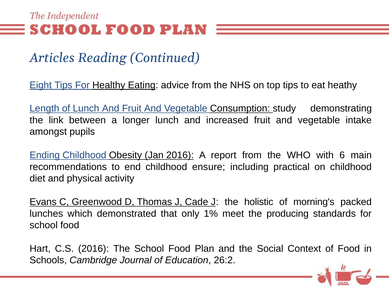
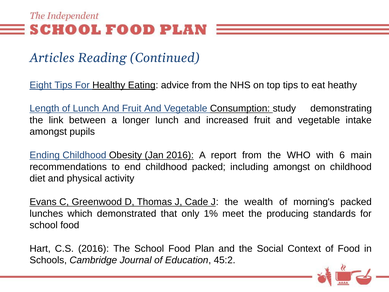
childhood ensure: ensure -> packed (209, 167)
including practical: practical -> amongst (292, 167)
holistic: holistic -> wealth (259, 202)
26:2: 26:2 -> 45:2 (225, 260)
